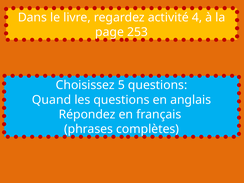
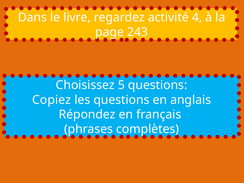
253: 253 -> 243 (138, 32)
Quand: Quand -> Copiez (52, 100)
